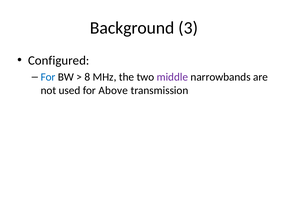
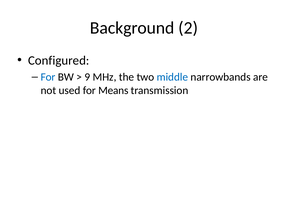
3: 3 -> 2 (188, 28)
8: 8 -> 9 (87, 77)
middle colour: purple -> blue (172, 77)
Above: Above -> Means (113, 90)
